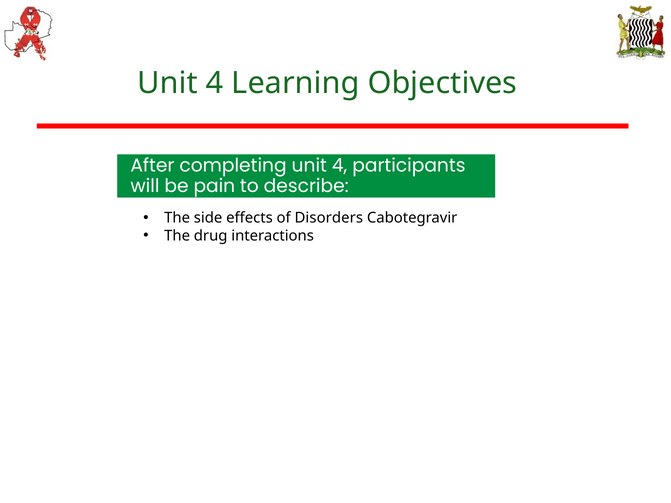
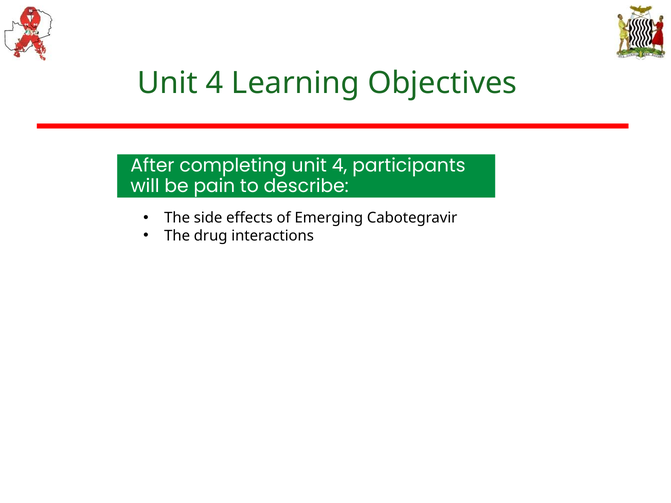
Disorders: Disorders -> Emerging (329, 218)
